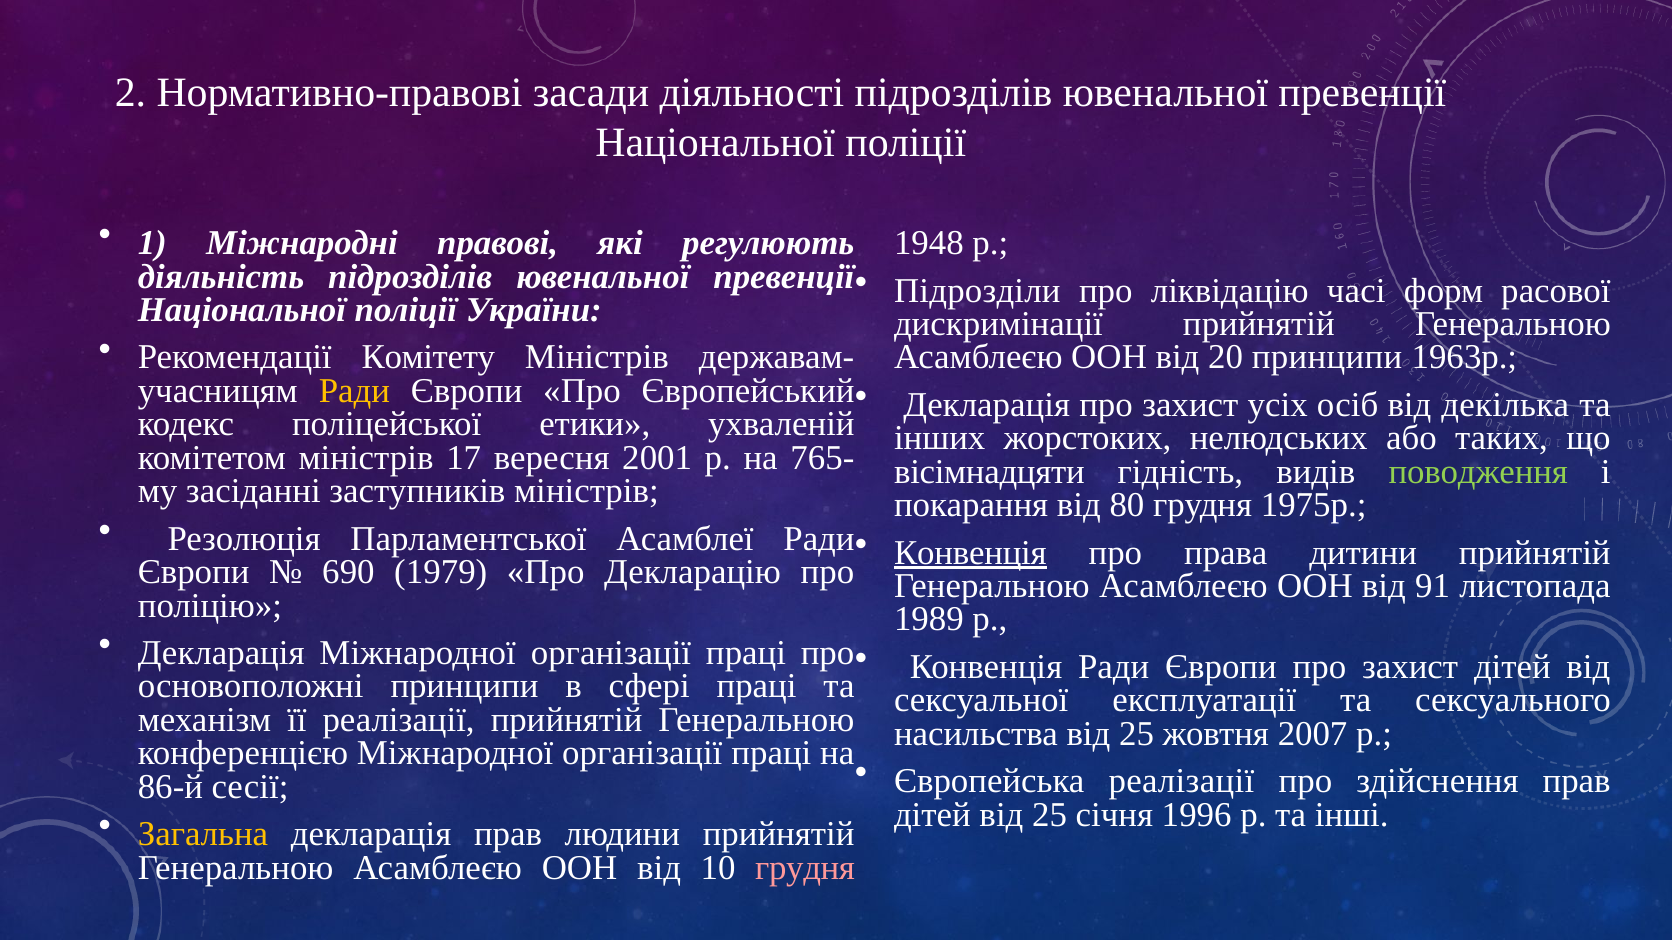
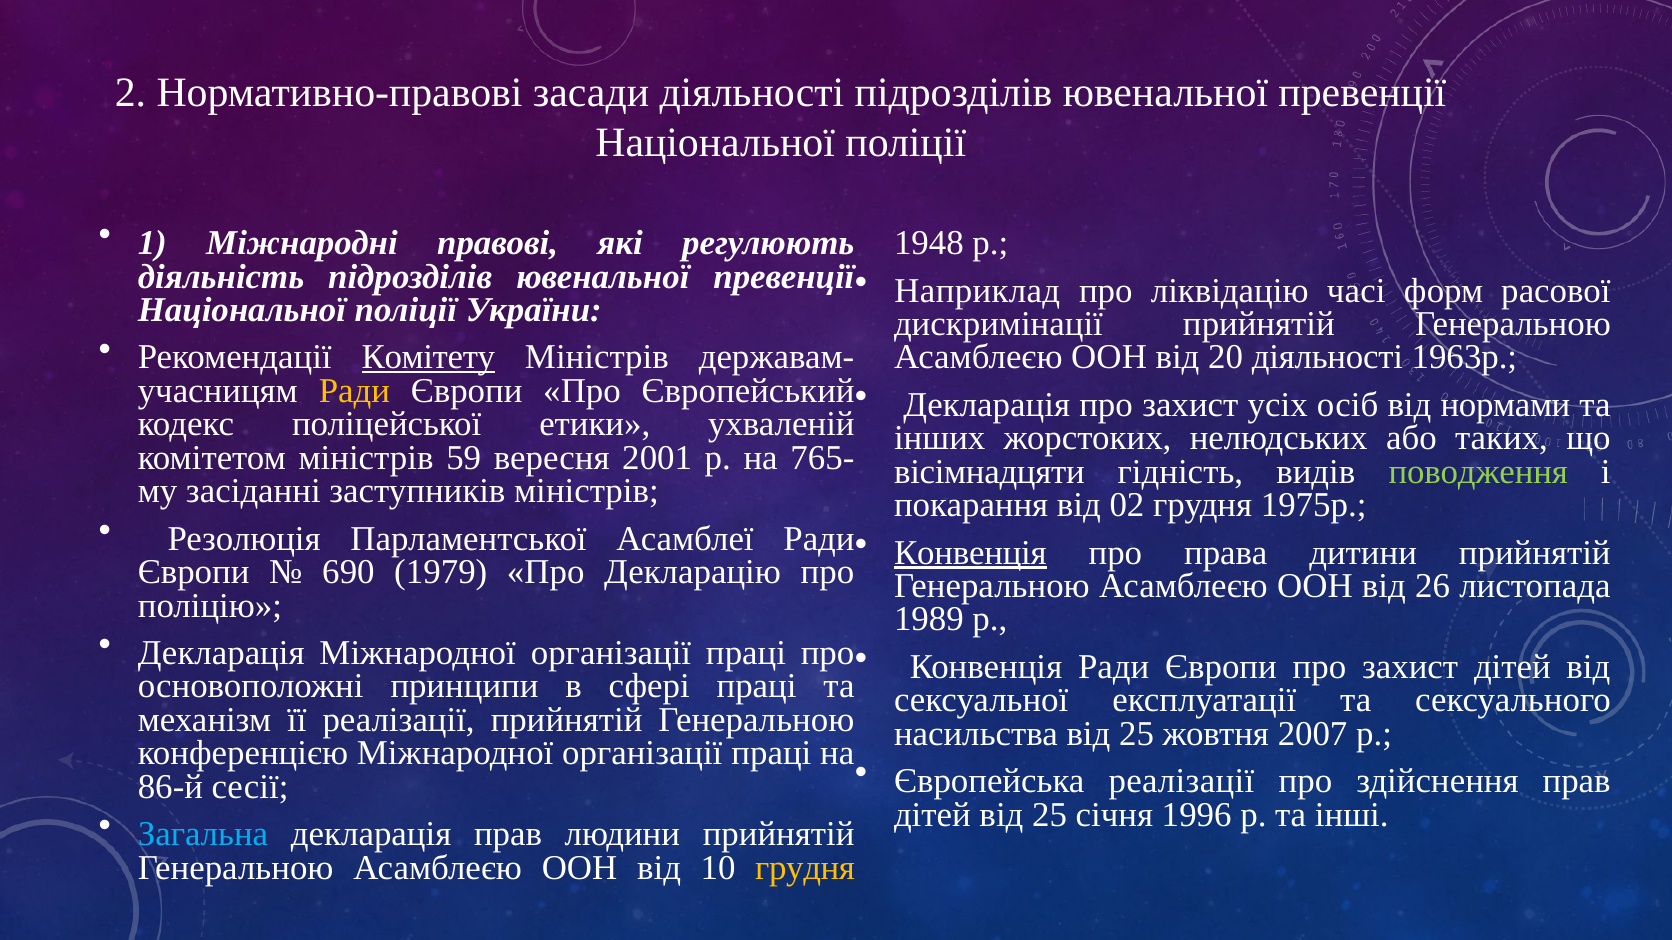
Підрозділи: Підрозділи -> Наприклад (977, 291)
Комітету underline: none -> present (428, 358)
20 принципи: принципи -> діяльності (1327, 358)
декілька: декілька -> нормами (1506, 405)
17: 17 -> 59 (464, 458)
80: 80 -> 02 (1127, 505)
91: 91 -> 26 (1433, 586)
Загальна colour: yellow -> light blue (203, 835)
грудня colour: pink -> yellow (805, 868)
